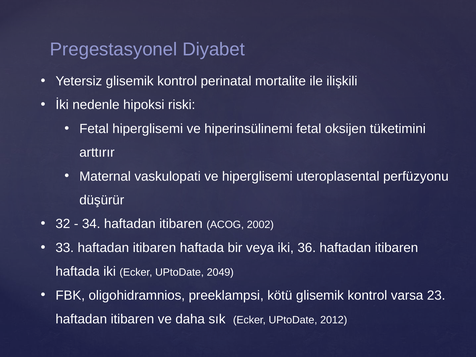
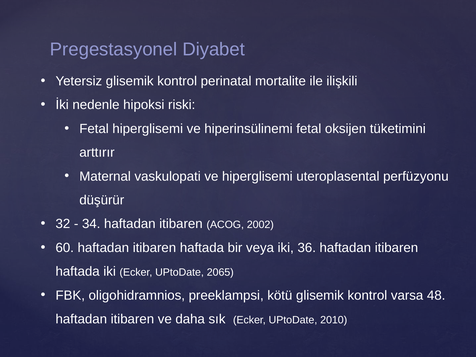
33: 33 -> 60 (65, 248)
2049: 2049 -> 2065 (220, 272)
23: 23 -> 48 (436, 295)
2012: 2012 -> 2010 (334, 320)
